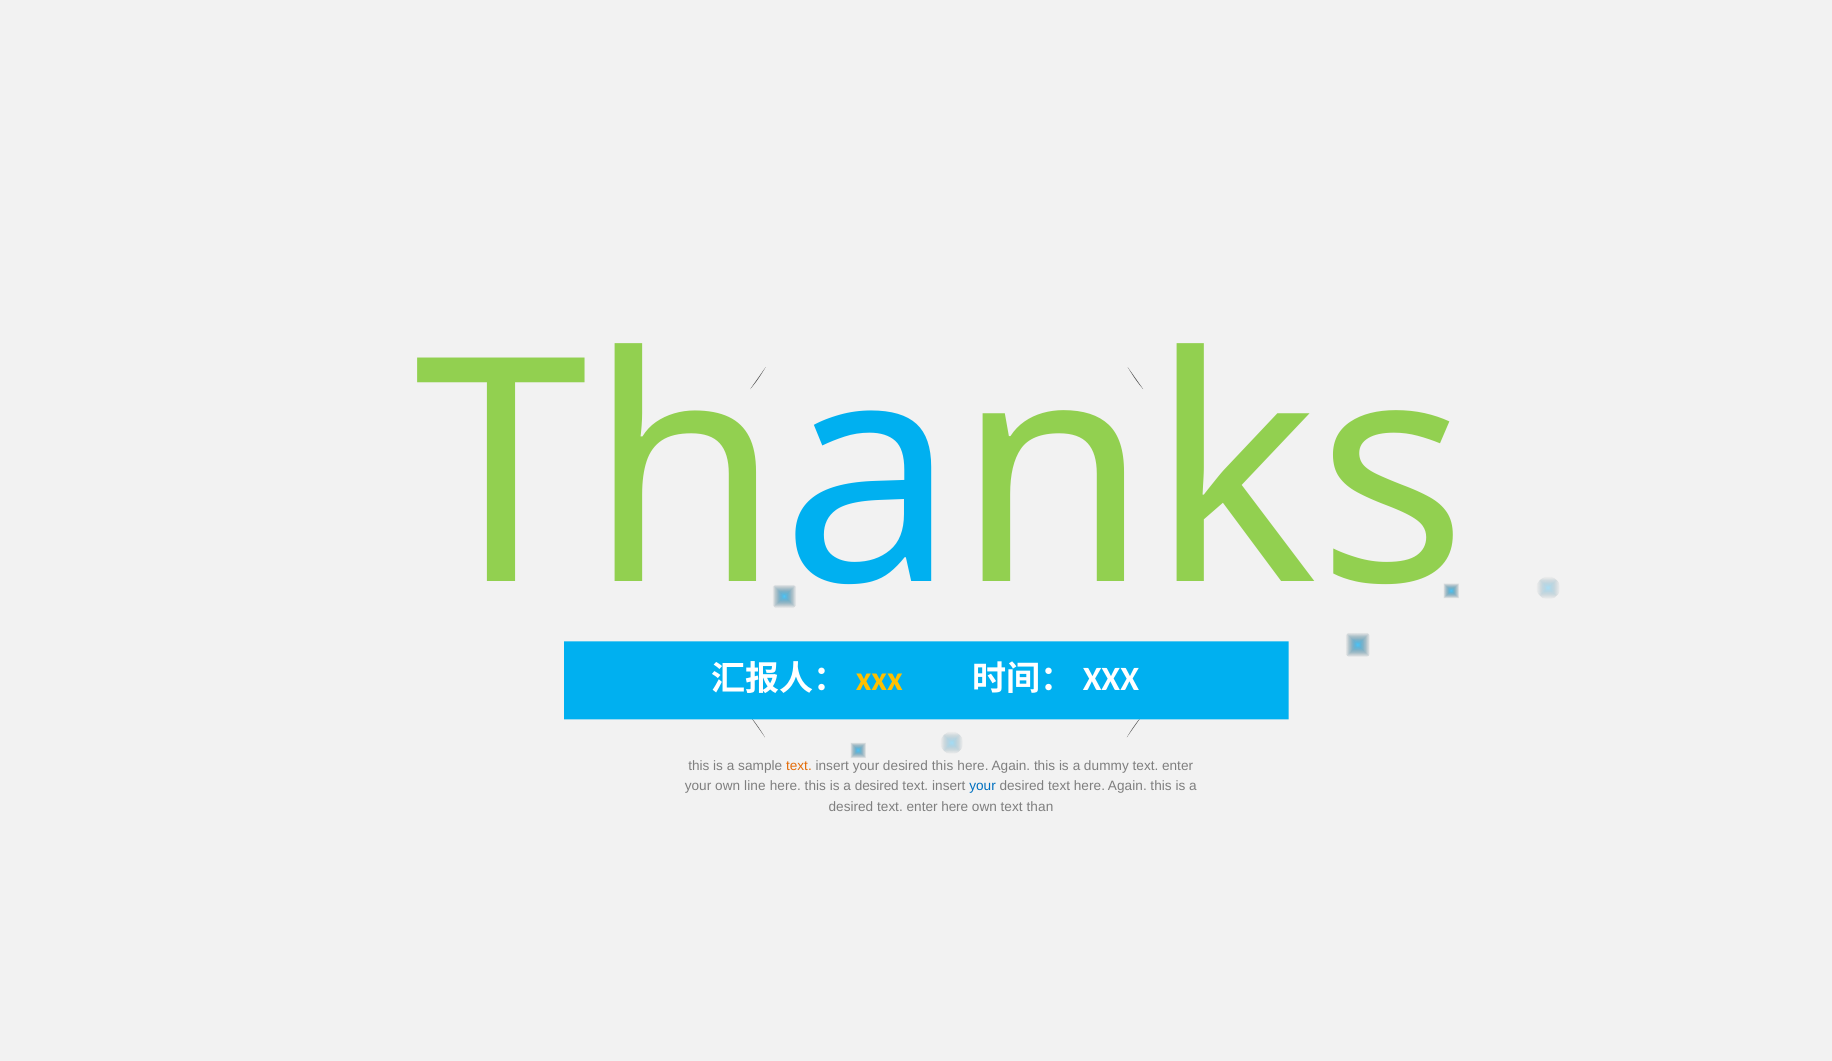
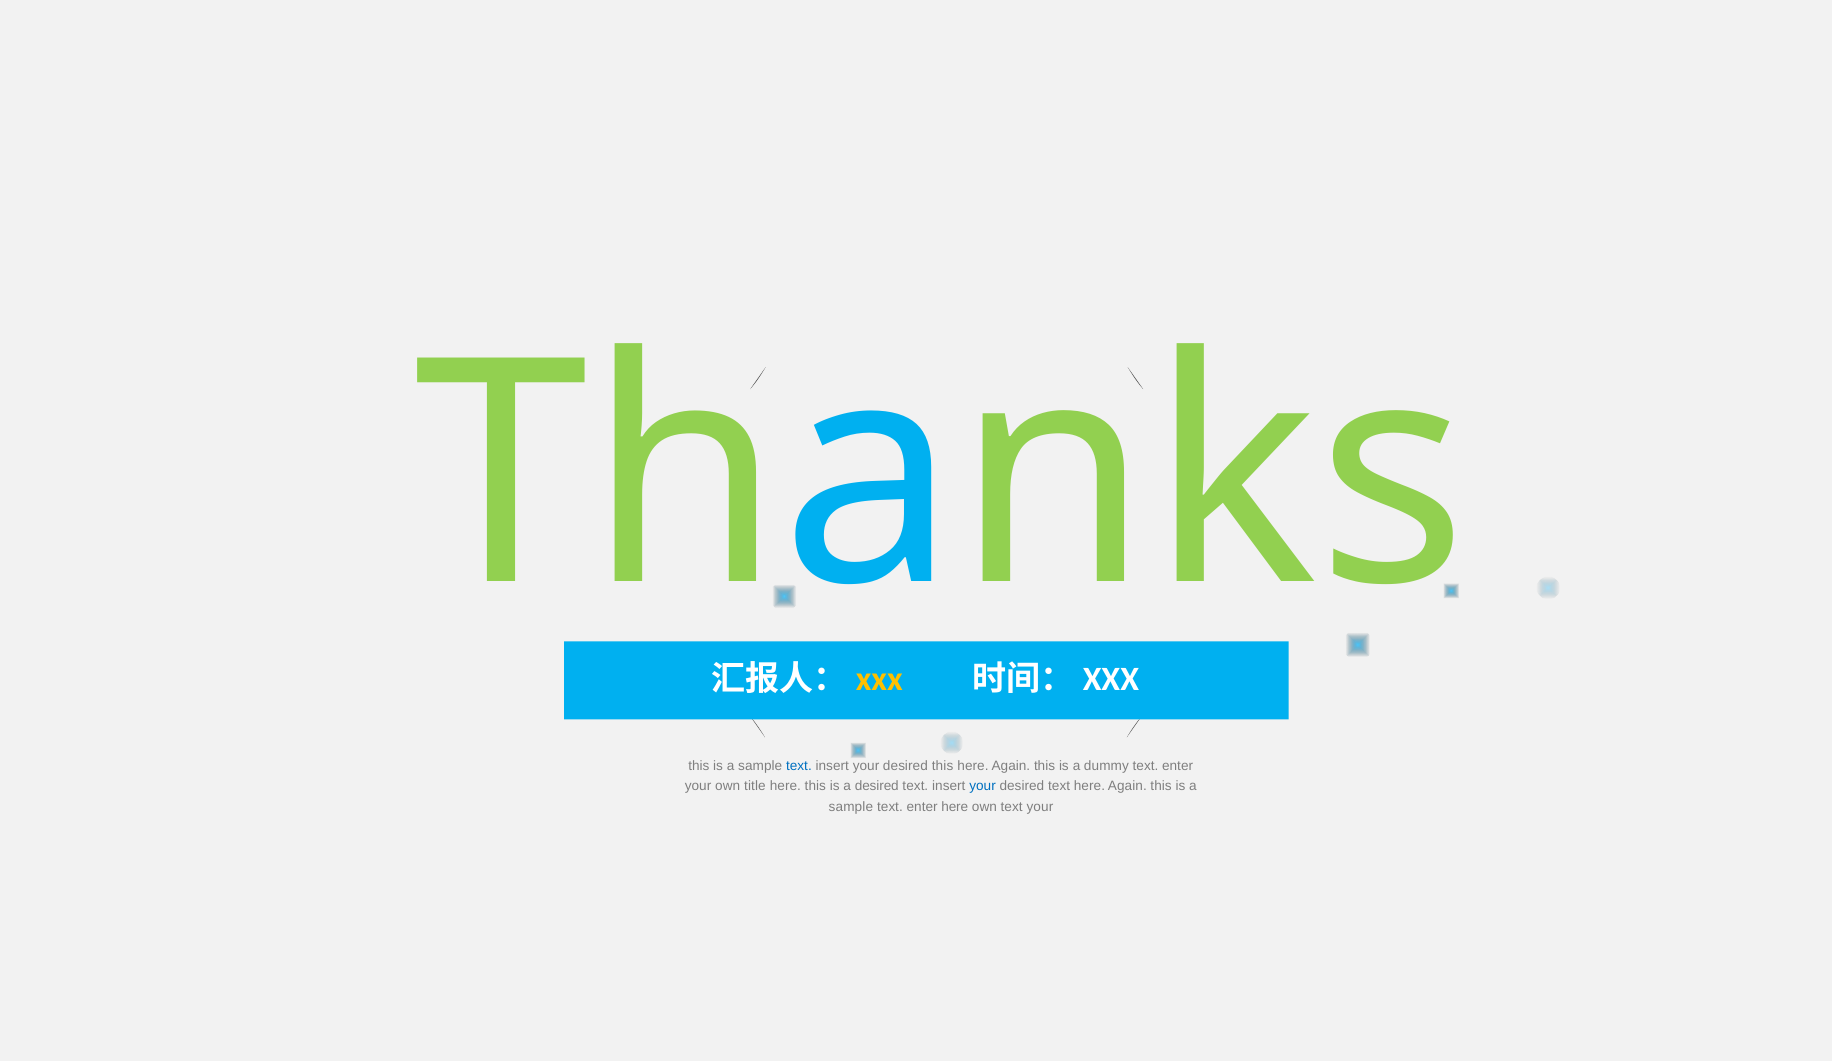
text colour: orange -> blue (799, 766)
line: line -> title (755, 786)
desired: desired -> sample (851, 806)
text than: than -> your (1040, 806)
